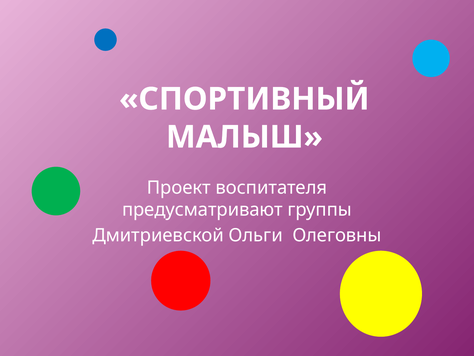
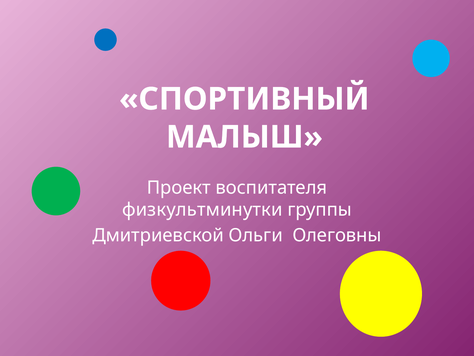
предусматривают: предусматривают -> физкультминутки (202, 209)
